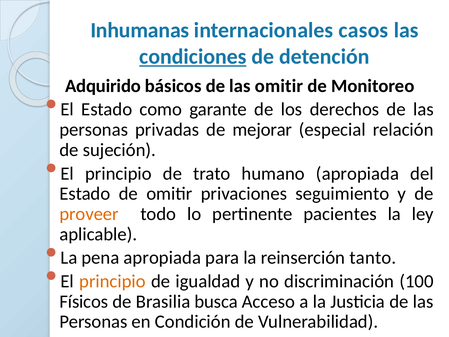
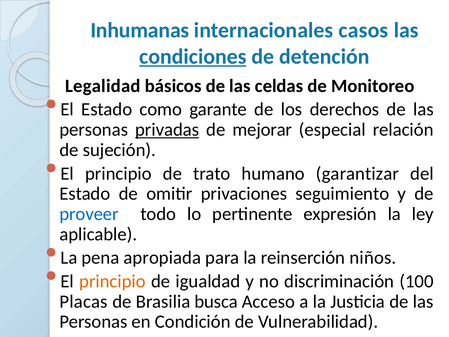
Adquirido: Adquirido -> Legalidad (103, 86)
las omitir: omitir -> celdas (279, 86)
privadas underline: none -> present (167, 130)
humano apropiada: apropiada -> garantizar (357, 173)
proveer colour: orange -> blue (89, 214)
pacientes: pacientes -> expresión (340, 214)
tanto: tanto -> niños (373, 258)
Físicos: Físicos -> Placas (84, 301)
